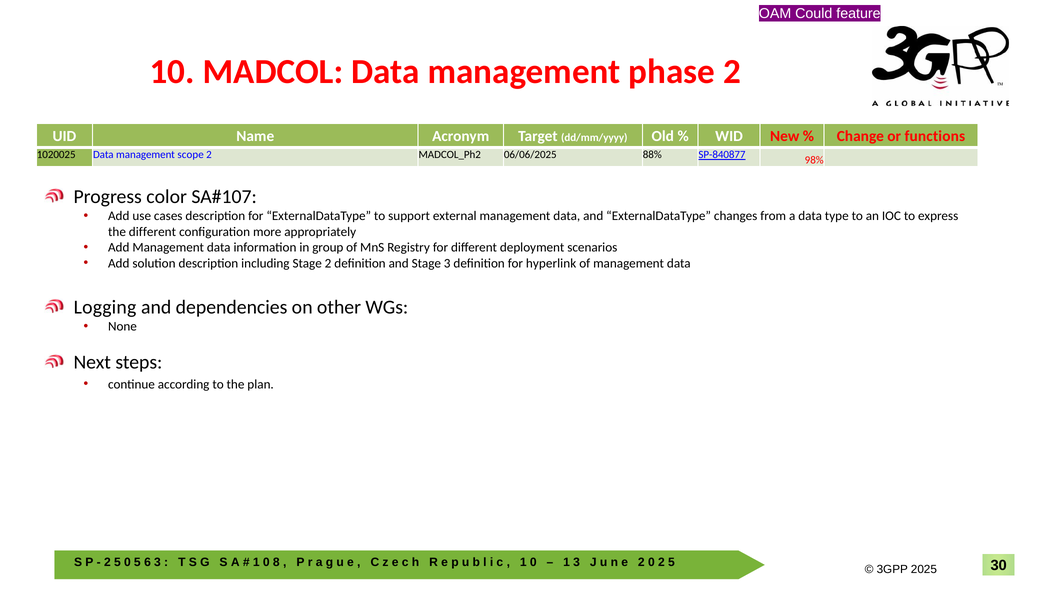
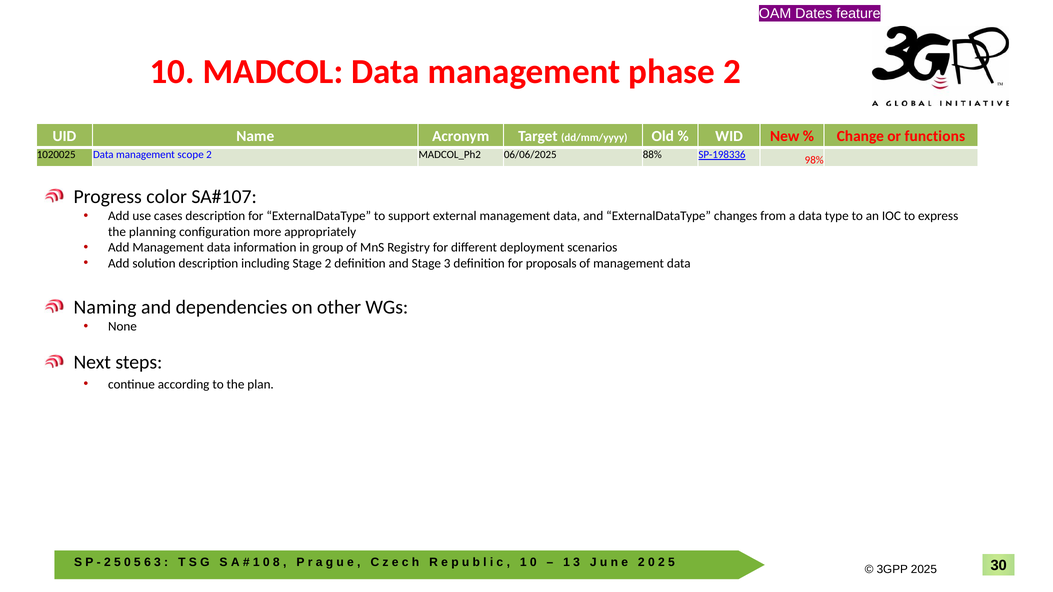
Could: Could -> Dates (814, 13)
SP-840877: SP-840877 -> SP-198336 (722, 155)
the different: different -> planning (152, 232)
hyperlink: hyperlink -> proposals (551, 263)
Logging: Logging -> Naming (105, 307)
